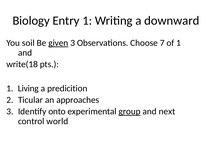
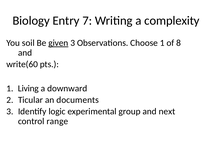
Entry 1: 1 -> 7 (87, 21)
downward: downward -> complexity (172, 21)
Choose 7: 7 -> 1 (162, 43)
of 1: 1 -> 8 (179, 43)
write(18: write(18 -> write(60 (22, 65)
predicition: predicition -> downward (67, 89)
approaches: approaches -> documents (78, 100)
onto: onto -> logic (57, 112)
group underline: present -> none (130, 112)
world: world -> range (57, 122)
